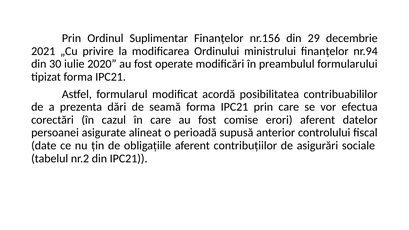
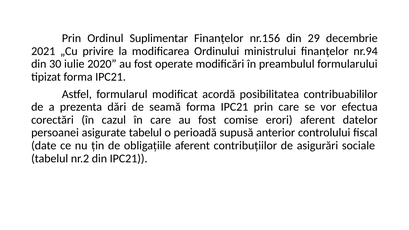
asigurate alineat: alineat -> tabelul (145, 133)
